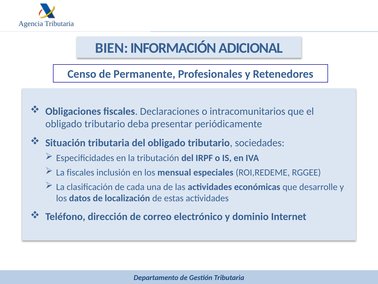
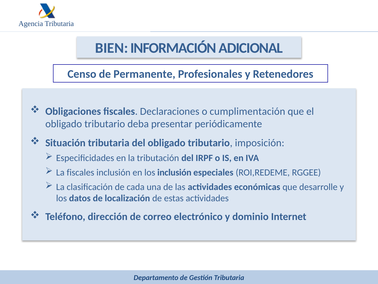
intracomunitarios: intracomunitarios -> cumplimentación (247, 111)
sociedades: sociedades -> imposición (260, 143)
los mensual: mensual -> inclusión (174, 172)
